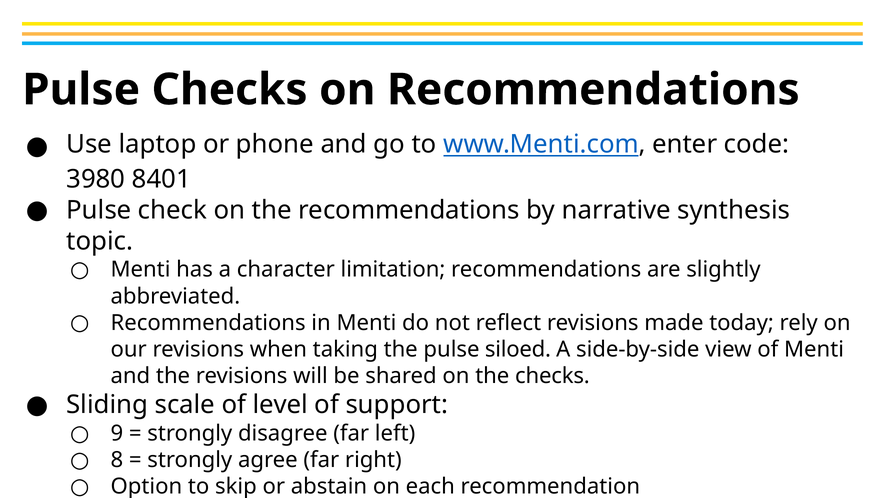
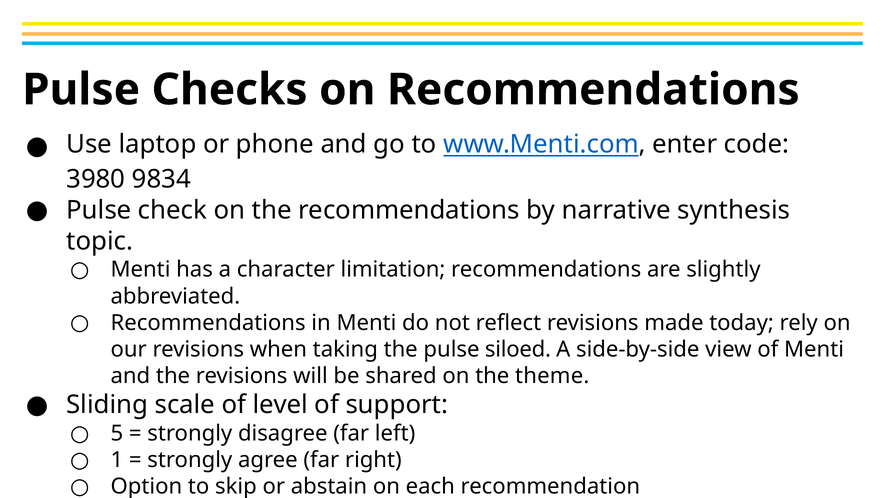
8401: 8401 -> 9834 (161, 179)
the checks: checks -> theme (552, 376)
9: 9 -> 5 (117, 433)
8: 8 -> 1 (117, 460)
